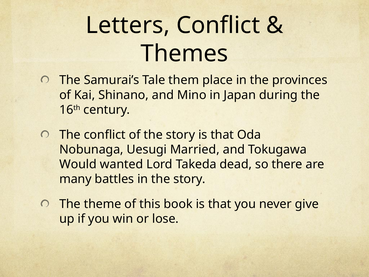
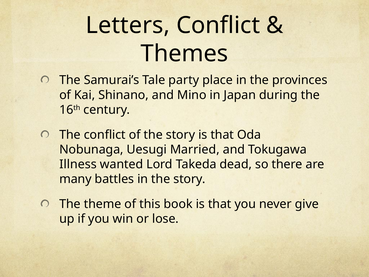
them: them -> party (184, 80)
Would: Would -> Illness (78, 164)
